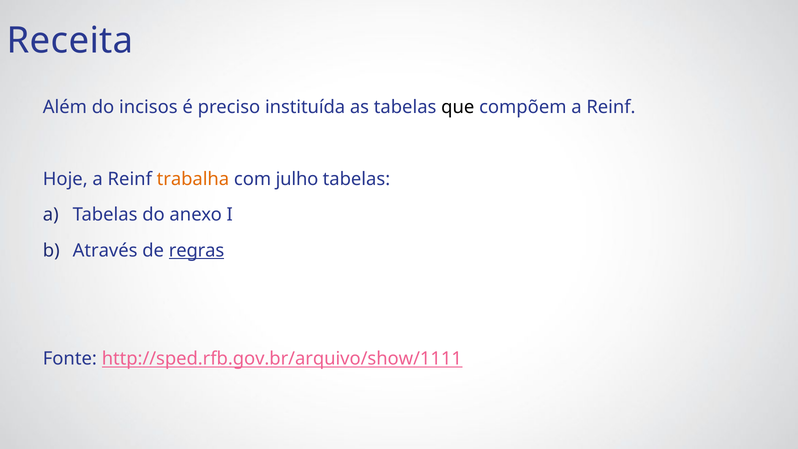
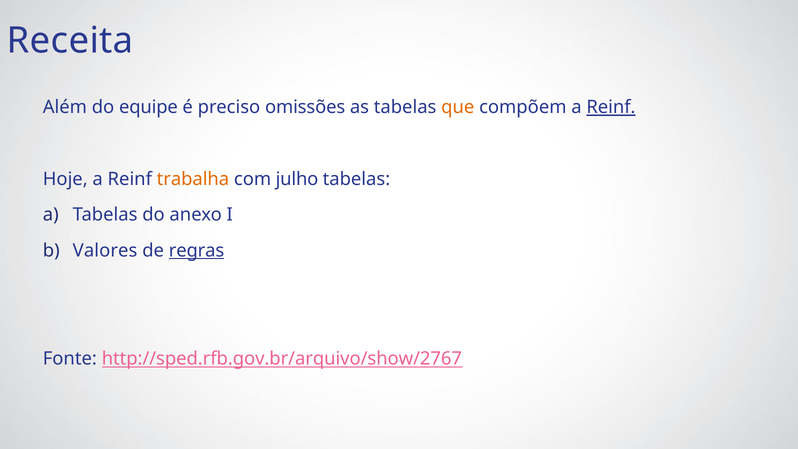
incisos: incisos -> equipe (148, 107)
instituída: instituída -> omissões (305, 107)
que colour: black -> orange (458, 107)
Reinf underline: none -> present (611, 107)
Através: Através -> Valores (105, 251)
http://sped.rfb.gov.br/arquivo/show/1111: http://sped.rfb.gov.br/arquivo/show/1111 -> http://sped.rfb.gov.br/arquivo/show/2767 (282, 359)
